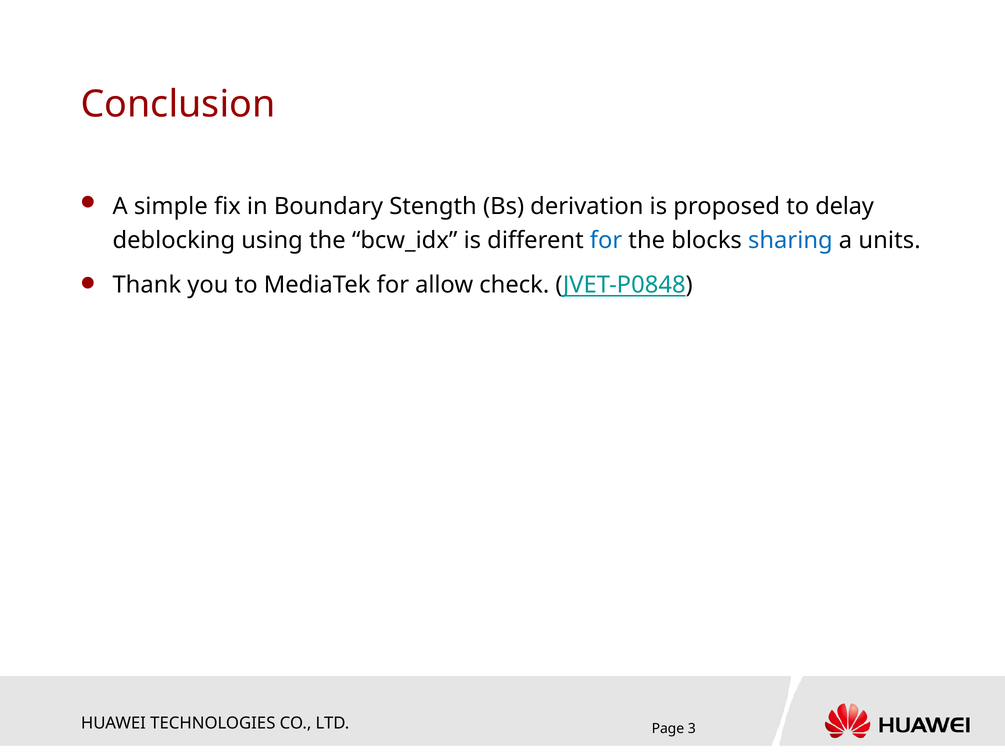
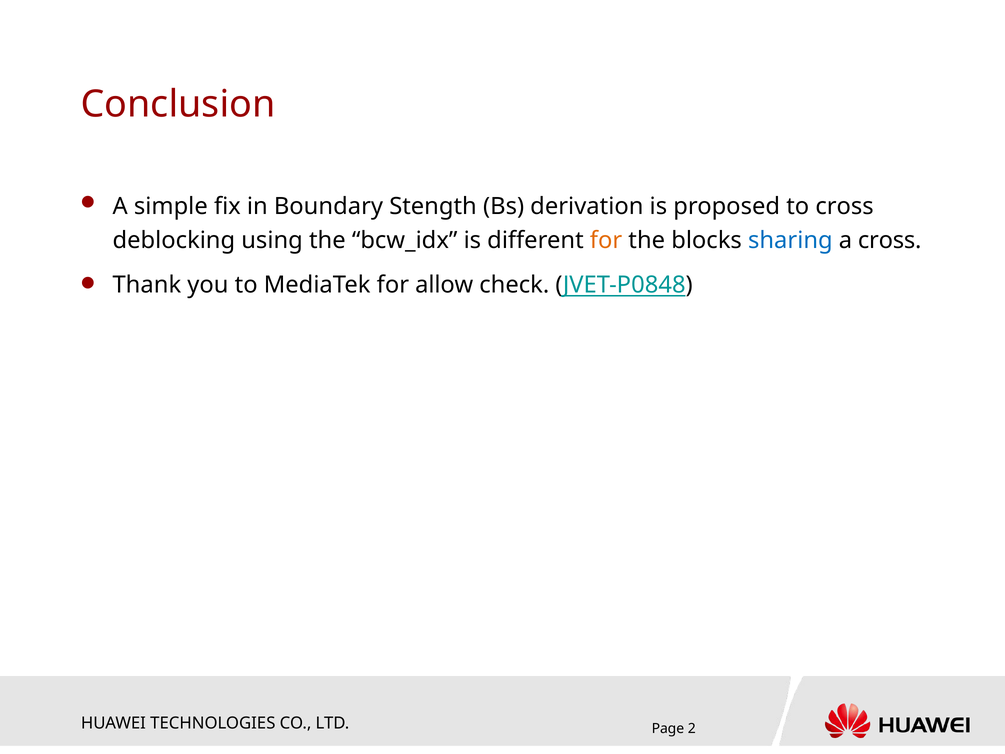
to delay: delay -> cross (845, 206)
for colour: blue -> orange (606, 241)
a units: units -> cross (890, 241)
3: 3 -> 2 (692, 729)
